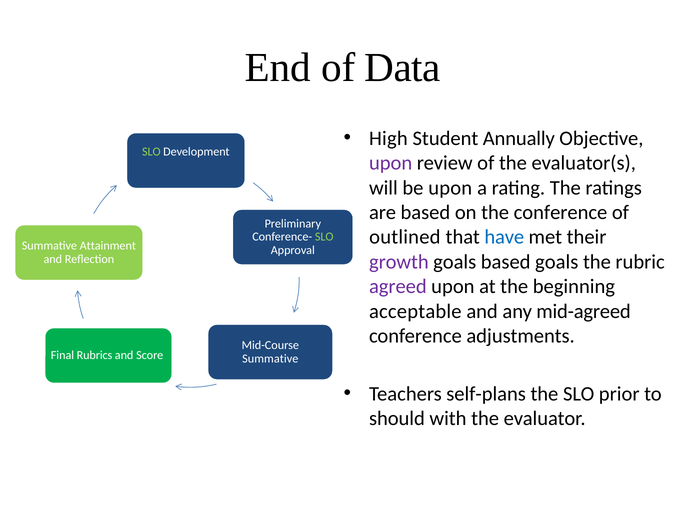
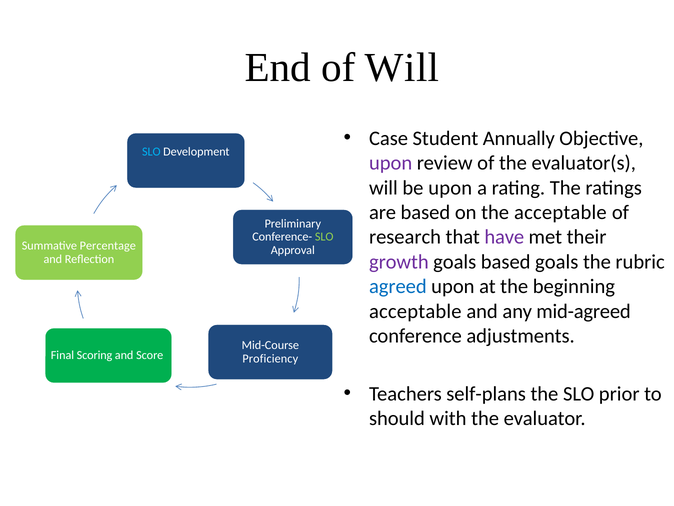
of Data: Data -> Will (402, 67)
High: High -> Case (389, 138)
SLO colour: light green -> light blue (151, 152)
the conference: conference -> acceptable (560, 212)
outlined: outlined -> research (405, 237)
have colour: blue -> purple (504, 237)
Attainment: Attainment -> Percentage (108, 246)
agreed colour: purple -> blue (398, 286)
Rubrics: Rubrics -> Scoring (95, 355)
Summative: Summative -> Proficiency (270, 358)
